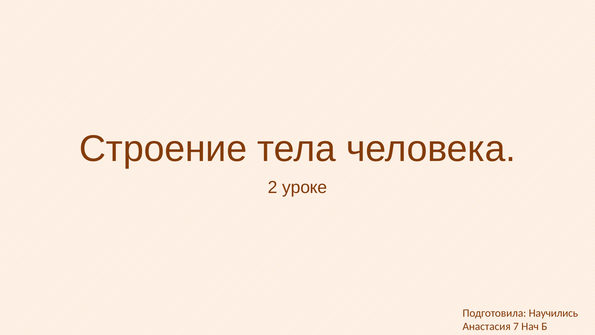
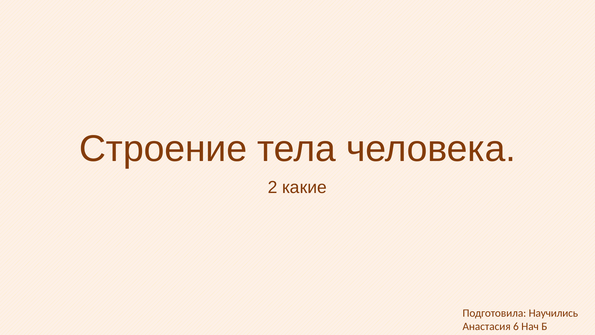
уроке: уроке -> какие (305, 187)
7: 7 -> 6 (516, 326)
